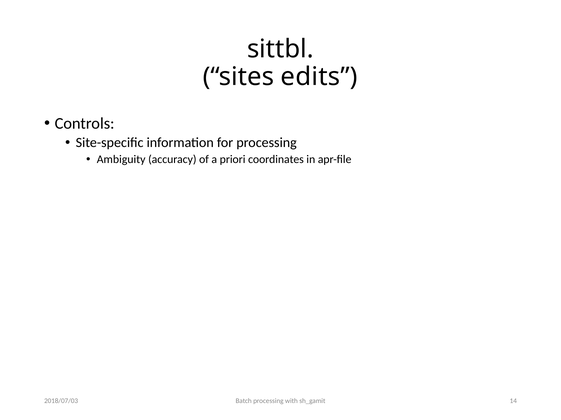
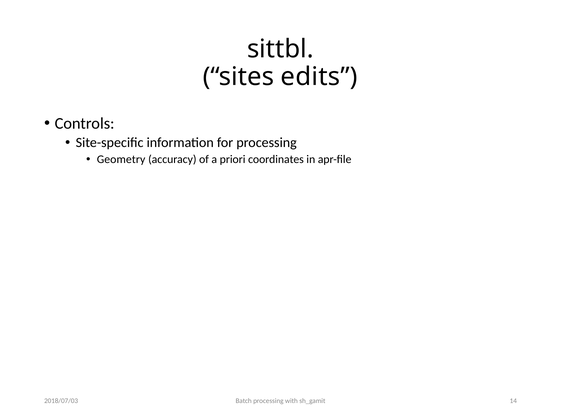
Ambiguity: Ambiguity -> Geometry (121, 160)
